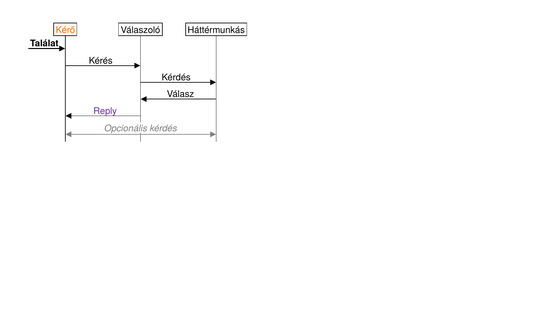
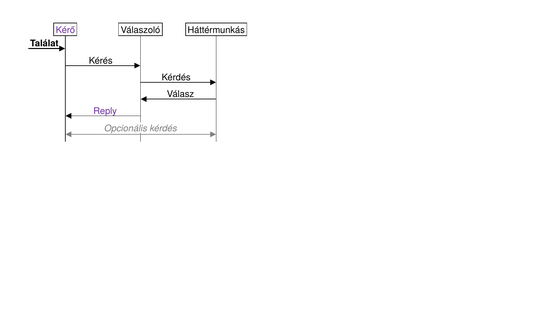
Kérő colour: orange -> purple (65, 30)
